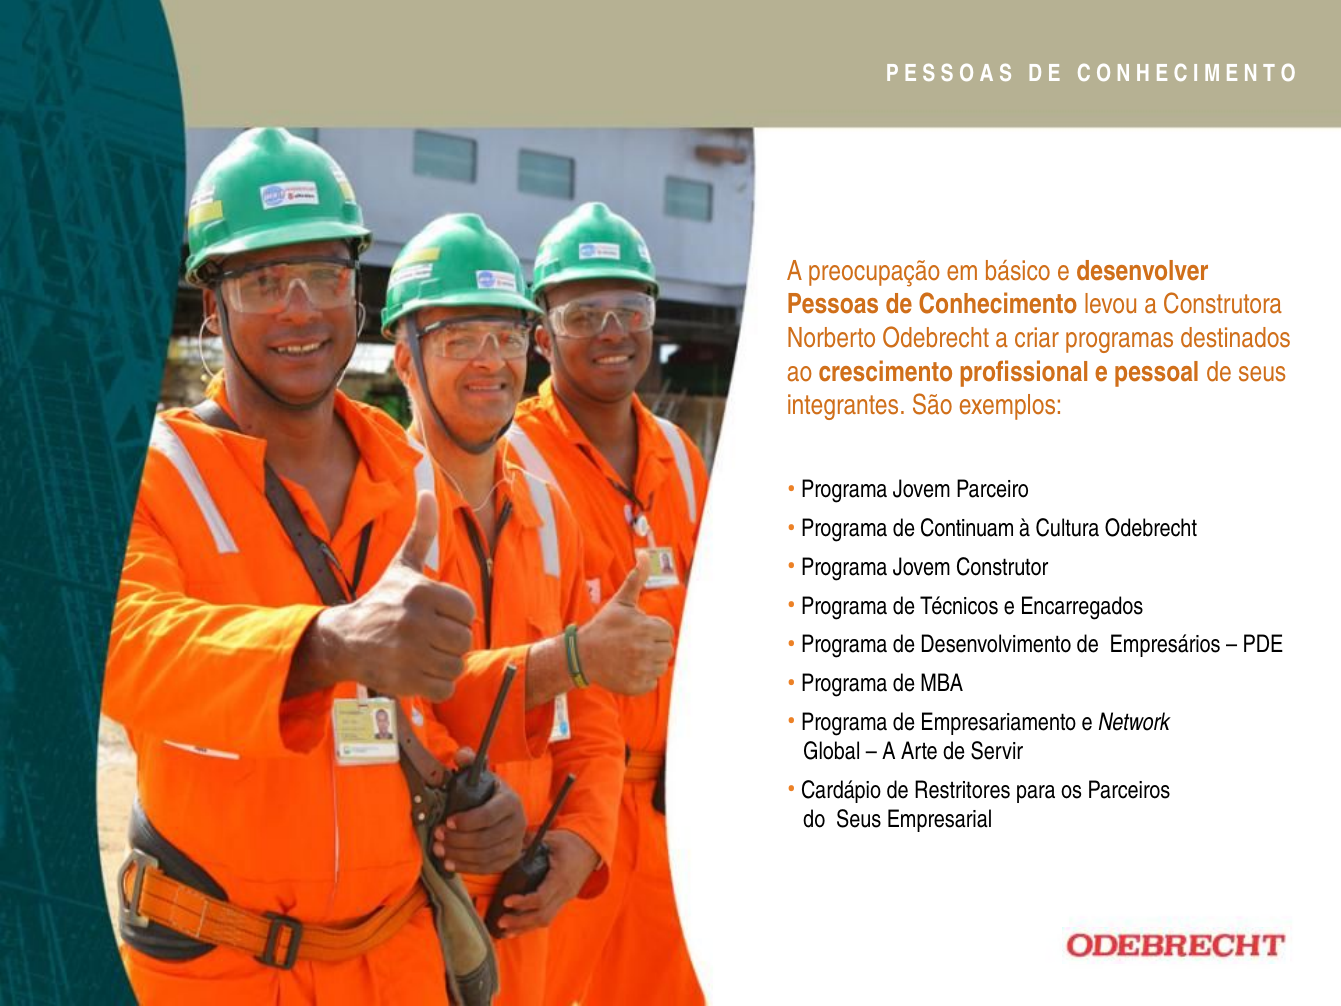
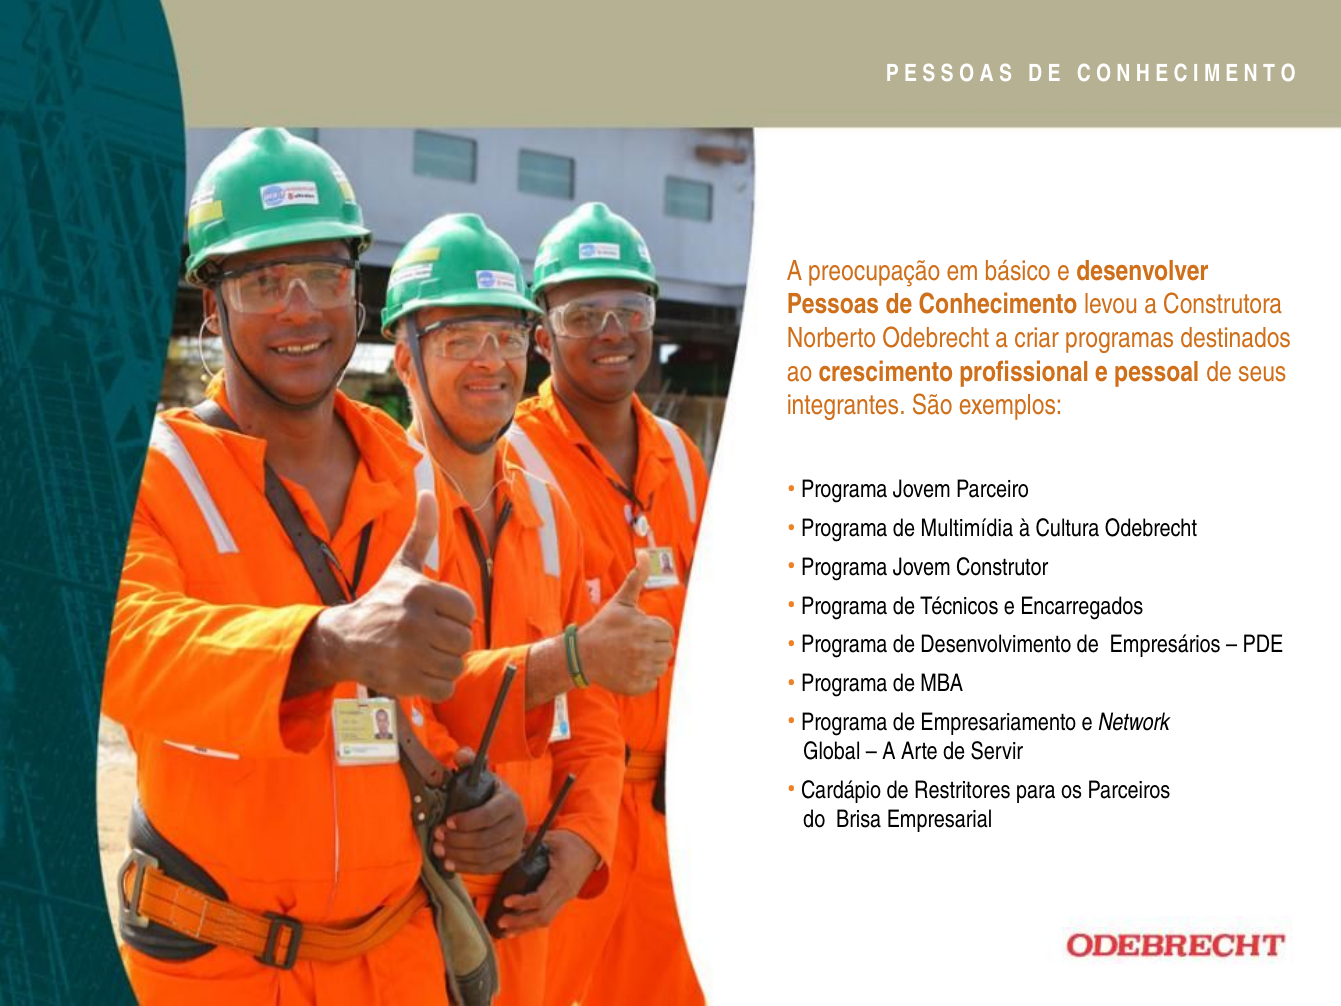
Continuam: Continuam -> Multimídia (967, 528)
do Seus: Seus -> Brisa (859, 819)
